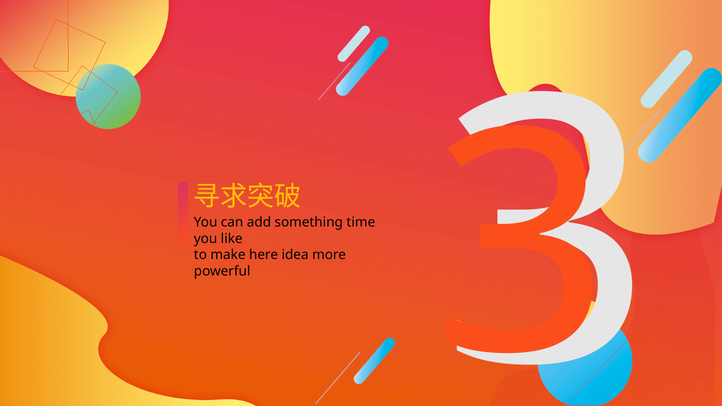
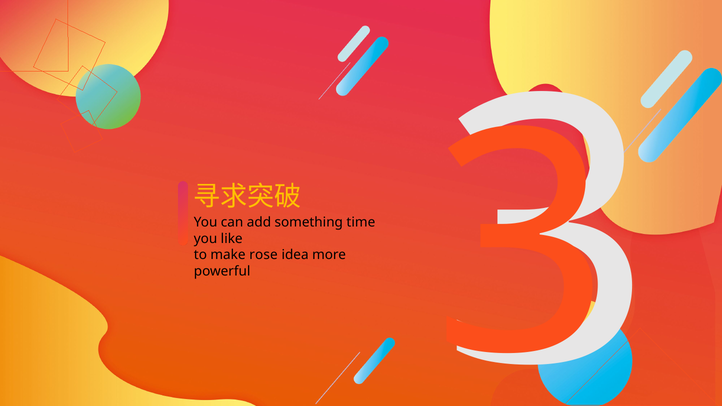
here: here -> rose (263, 255)
